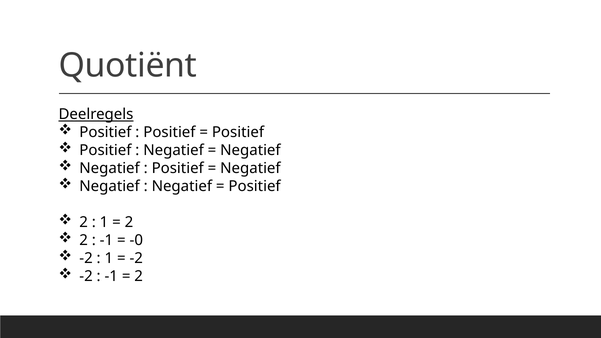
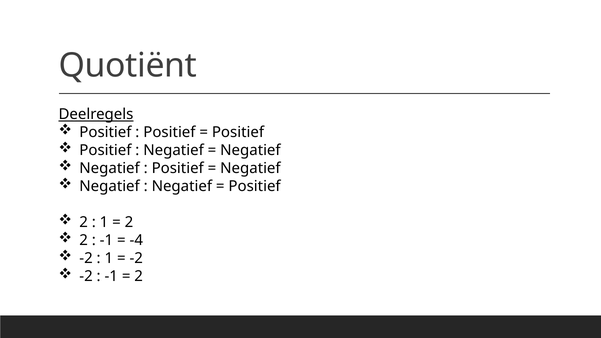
-0: -0 -> -4 (136, 240)
